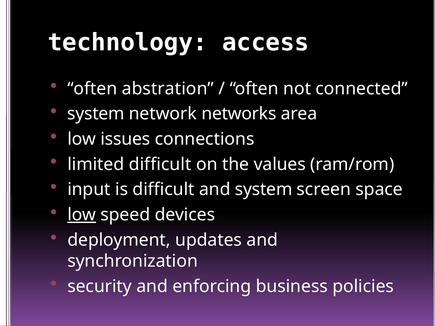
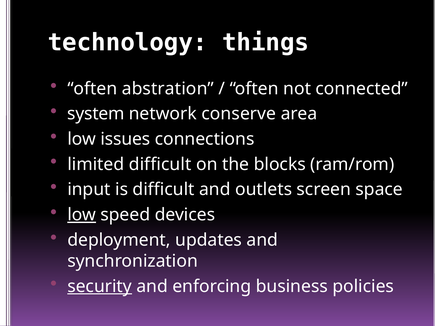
access: access -> things (266, 43)
networks: networks -> conserve (239, 114)
values: values -> blocks (280, 164)
and system: system -> outlets (264, 190)
security underline: none -> present (100, 287)
